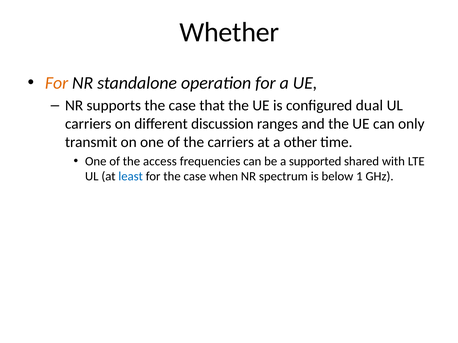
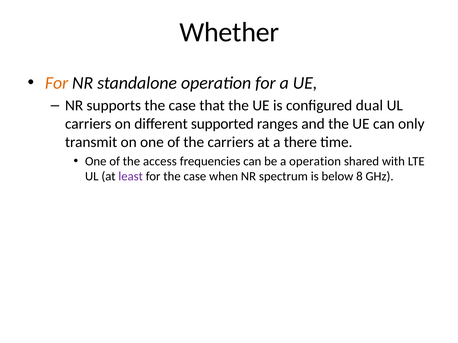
discussion: discussion -> supported (222, 124)
other: other -> there (300, 142)
a supported: supported -> operation (315, 161)
least colour: blue -> purple (131, 177)
1: 1 -> 8 (359, 177)
